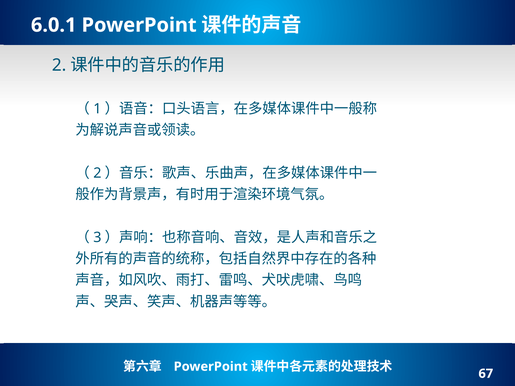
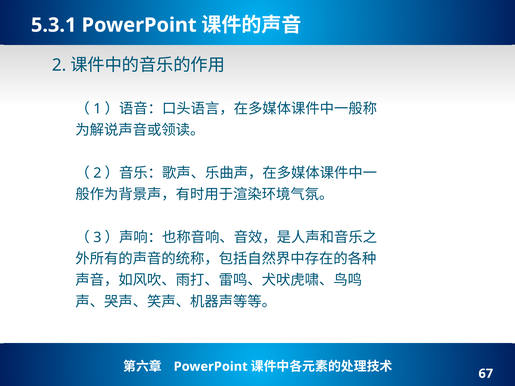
6.0.1: 6.0.1 -> 5.3.1 (54, 25)
